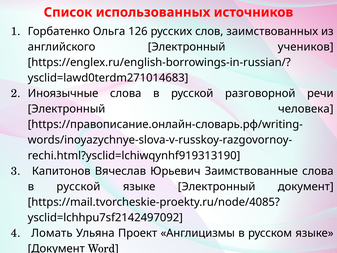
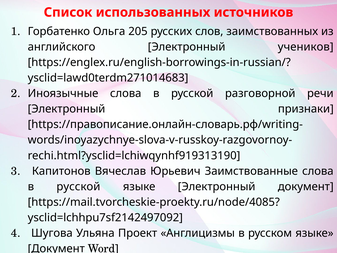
126: 126 -> 205 (138, 31)
человека: человека -> признаки (306, 109)
Ломать: Ломать -> Шугова (52, 233)
